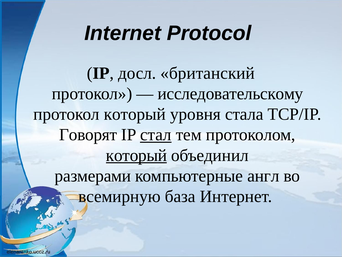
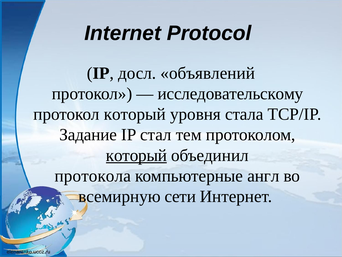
британский: британский -> объявлений (208, 73)
Говорят: Говорят -> Задание (88, 135)
стал underline: present -> none (156, 135)
размерами: размерами -> протокола (93, 176)
база: база -> сети (180, 196)
